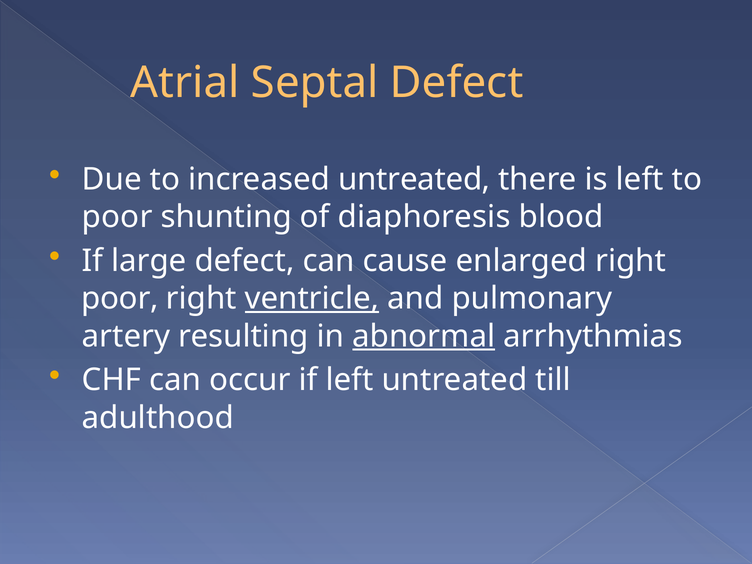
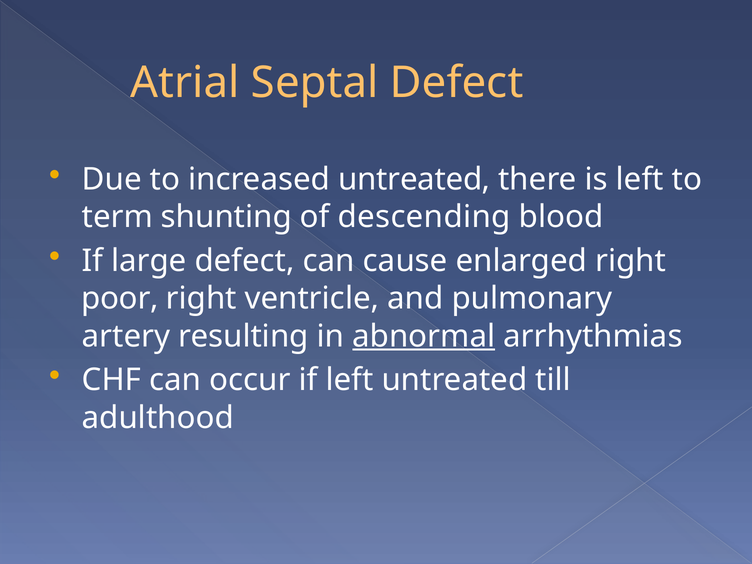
poor: poor -> term (117, 217)
diaphoresis: diaphoresis -> descending (424, 217)
ventricle underline: present -> none (312, 299)
